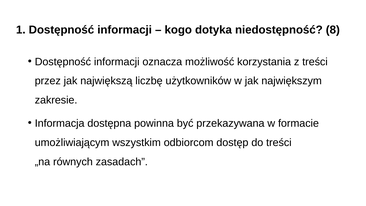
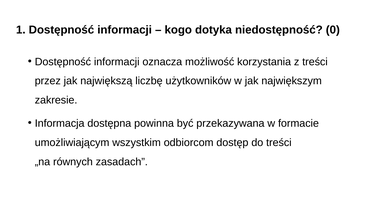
8: 8 -> 0 (333, 30)
